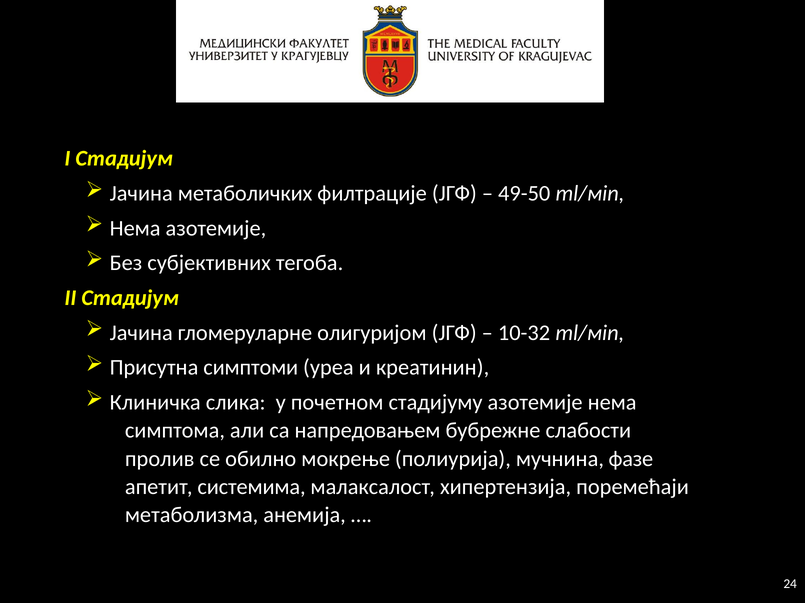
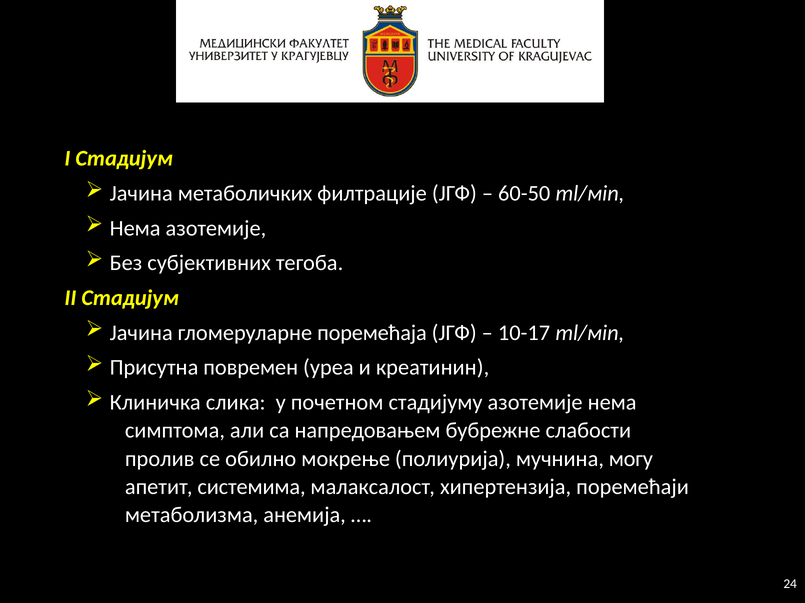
49-50: 49-50 -> 60-50 (524, 194)
олигуријом: олигуријом -> поремећаја (372, 333)
10-32: 10-32 -> 10-17 (524, 333)
симптоми: симптоми -> повремен (251, 368)
фазе: фазе -> могу (631, 459)
